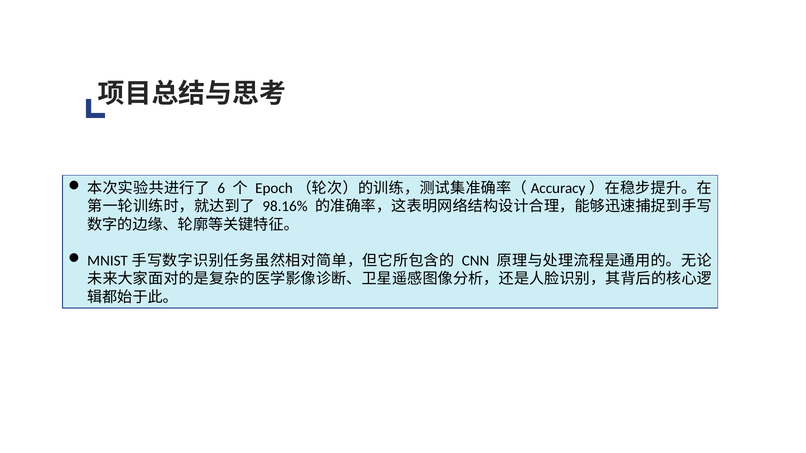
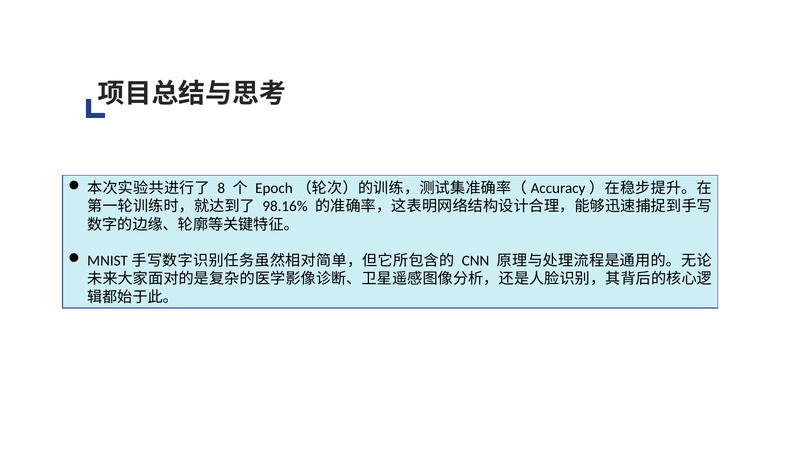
6: 6 -> 8 (221, 189)
